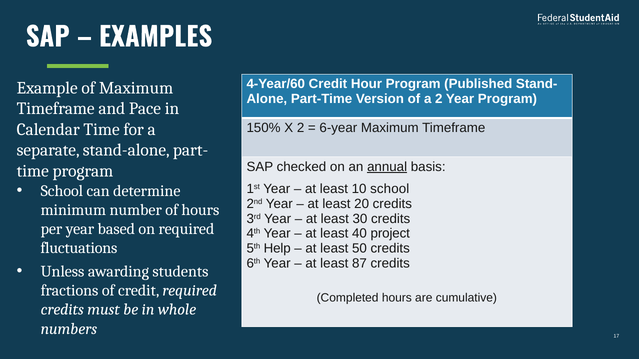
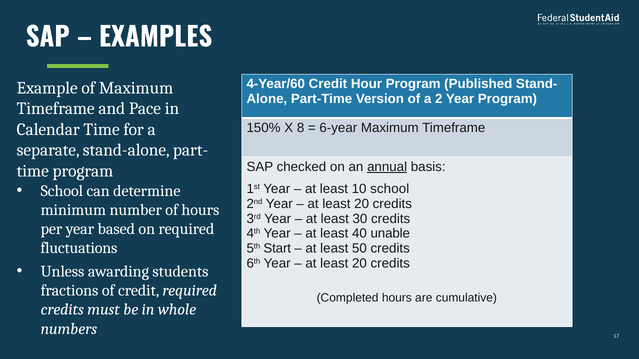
X 2: 2 -> 8 (301, 128)
project: project -> unable (390, 234)
Help: Help -> Start (277, 249)
87: 87 -> 20 (359, 263)
